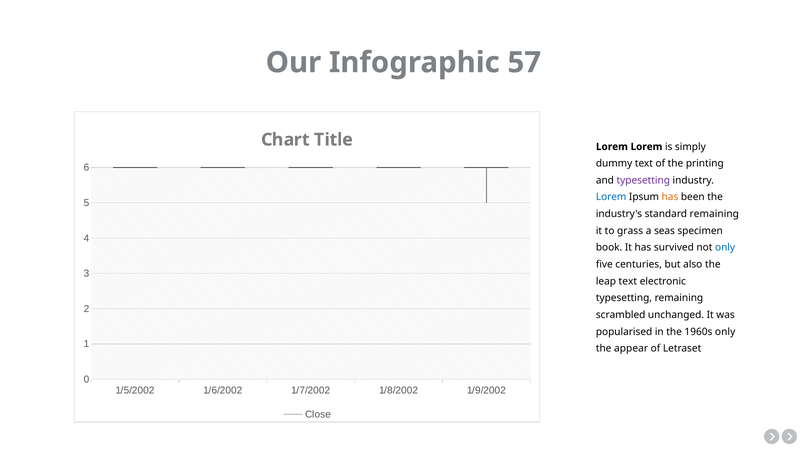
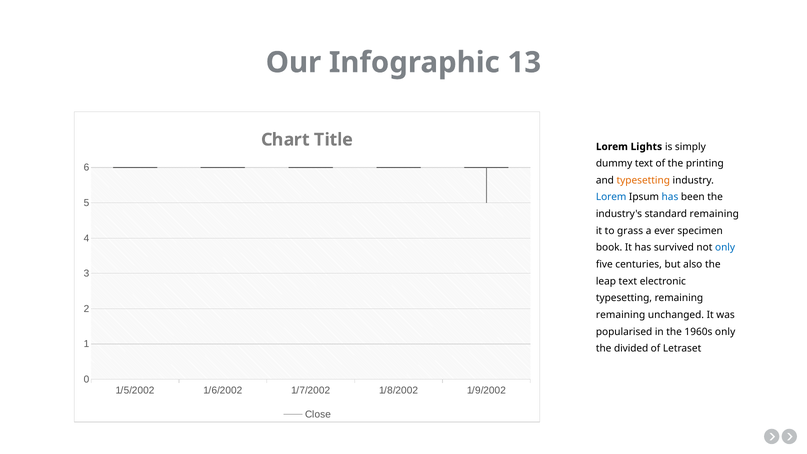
57: 57 -> 13 (524, 63)
Lorem Lorem: Lorem -> Lights (646, 147)
typesetting colour: purple -> orange (643, 180)
has colour: orange -> blue (670, 197)
seas: seas -> ever (664, 231)
scrambled: scrambled -> remaining (621, 315)
appear: appear -> divided (631, 349)
